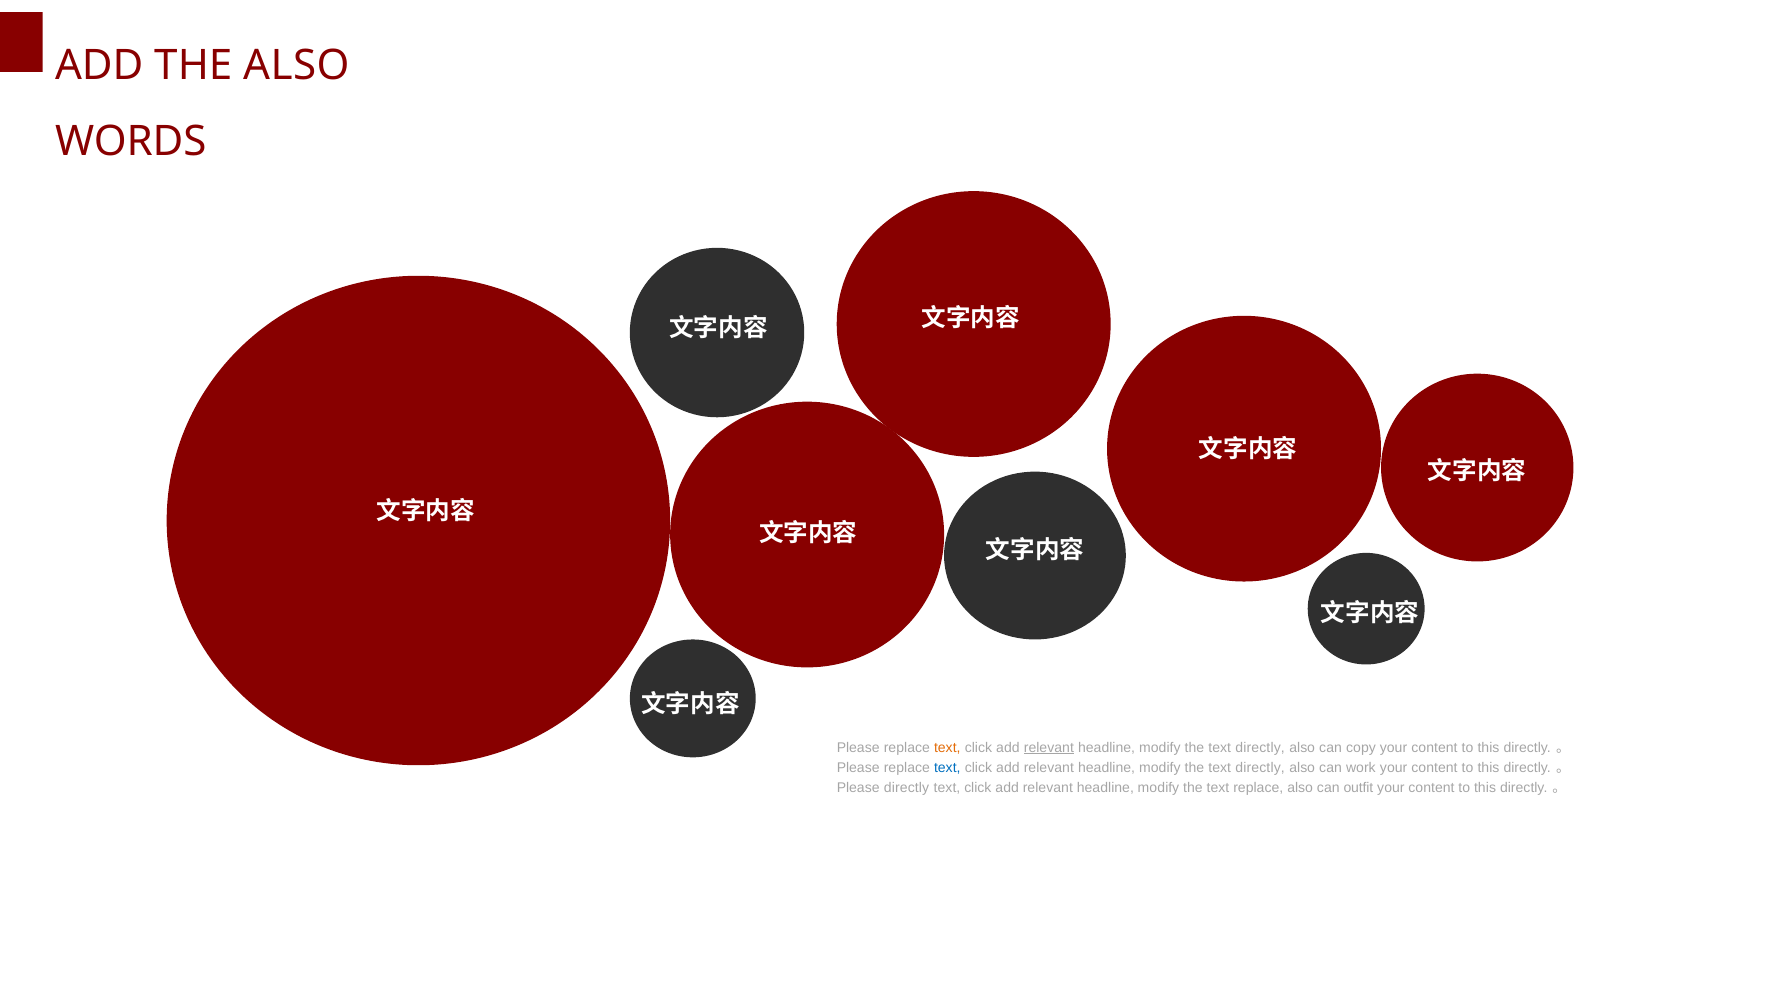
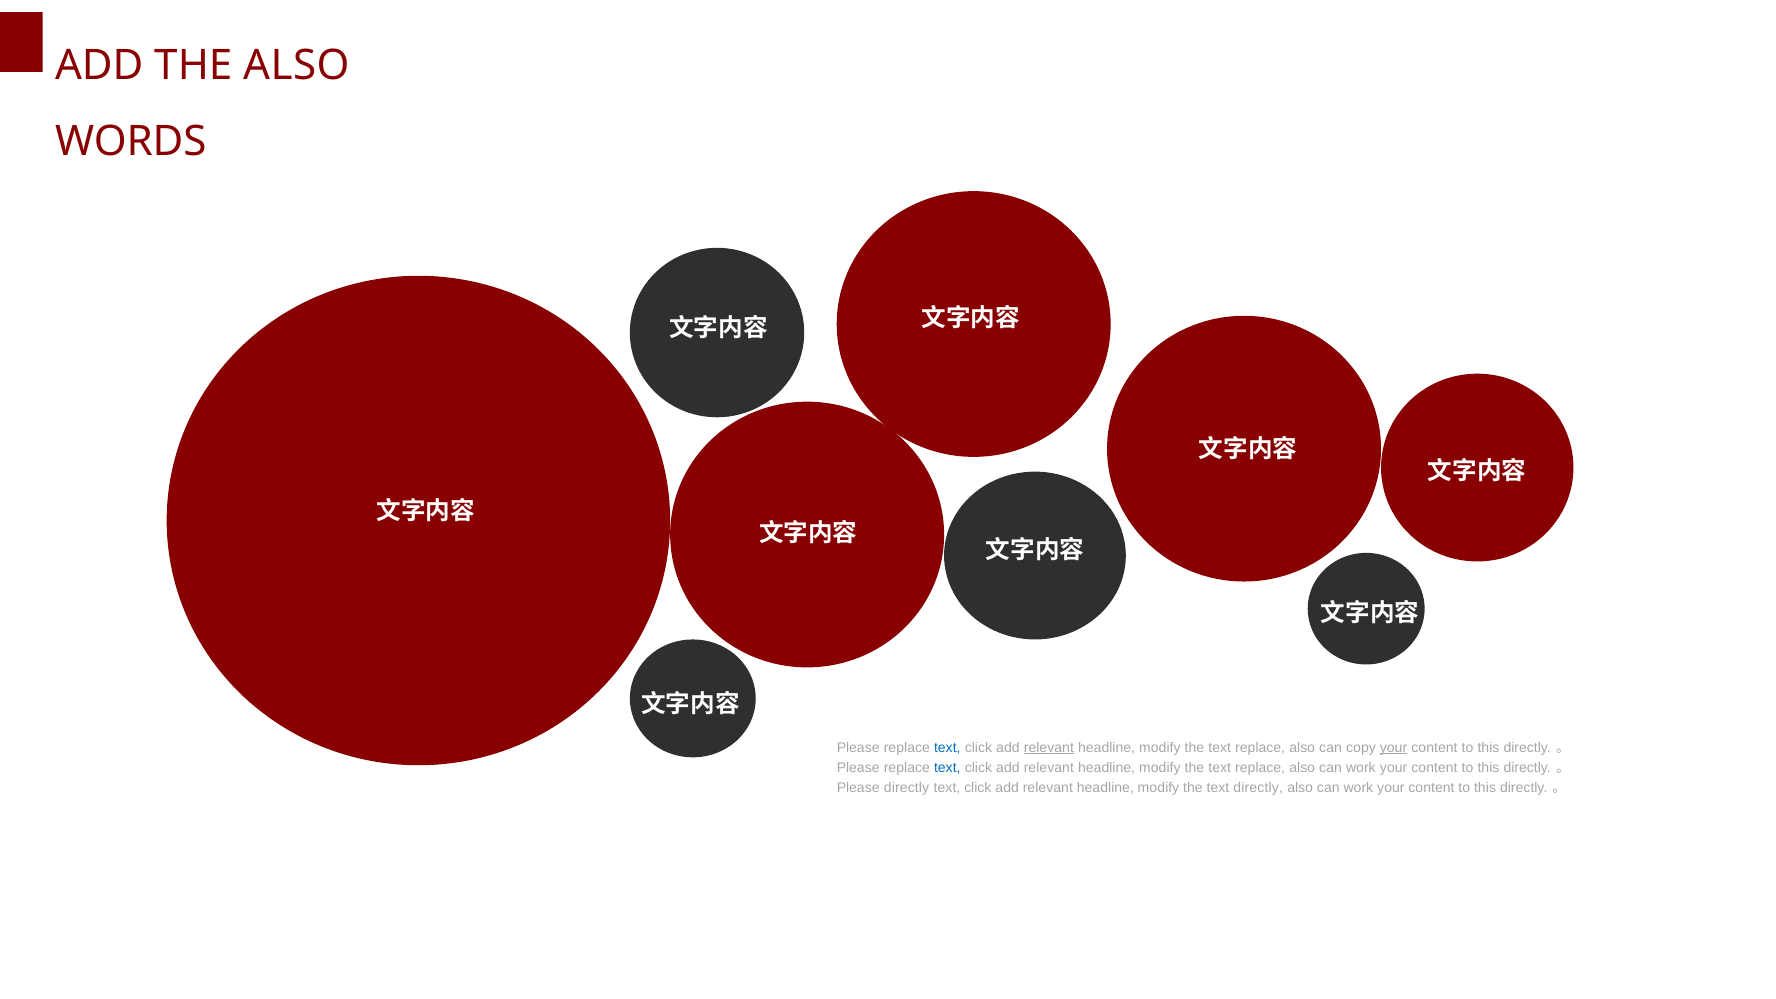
text colour: orange -> blue (947, 747)
directly: directly -> replace (1260, 747)
your underline: none -> present (1394, 747)
directly: directly -> replace (1260, 768)
text replace: replace -> directly (1258, 788)
outfit: outfit -> work (1358, 788)
